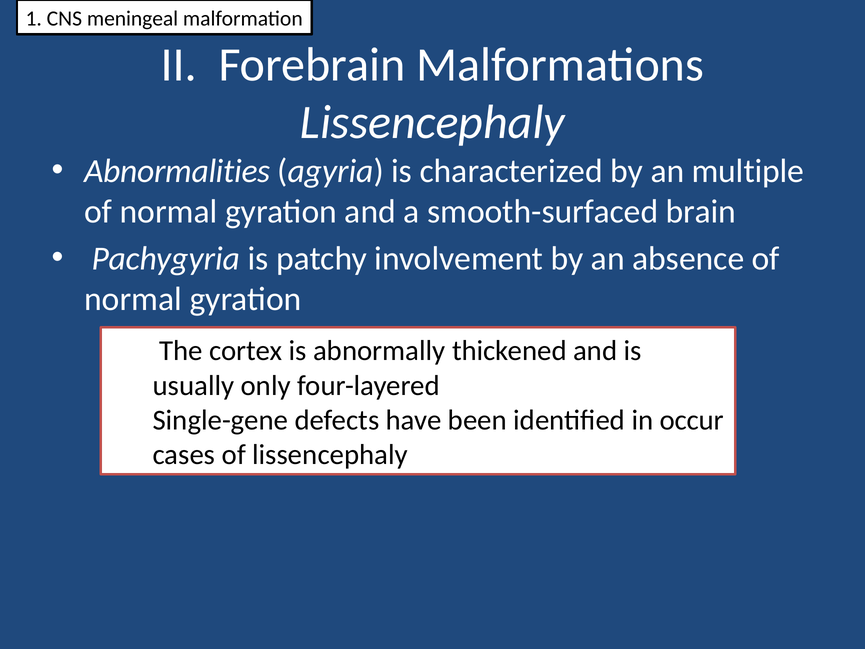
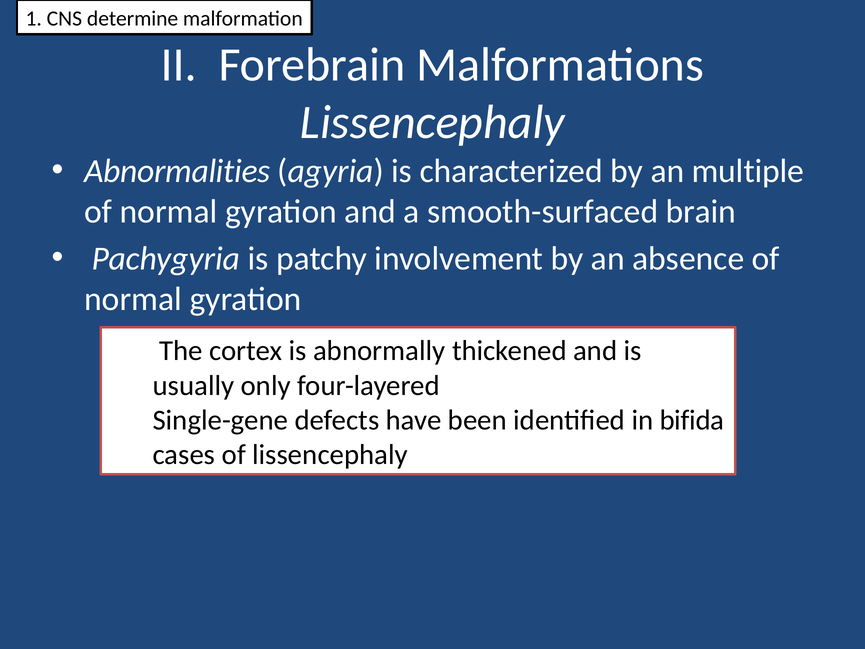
meningeal: meningeal -> determine (133, 19)
occur: occur -> bifida (692, 420)
